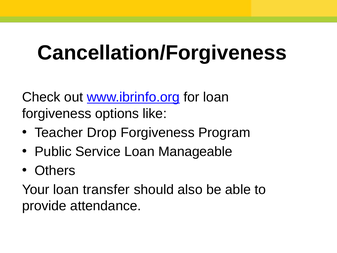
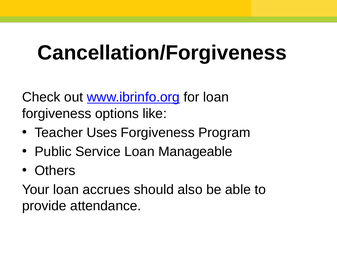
Drop: Drop -> Uses (102, 132)
transfer: transfer -> accrues (106, 189)
